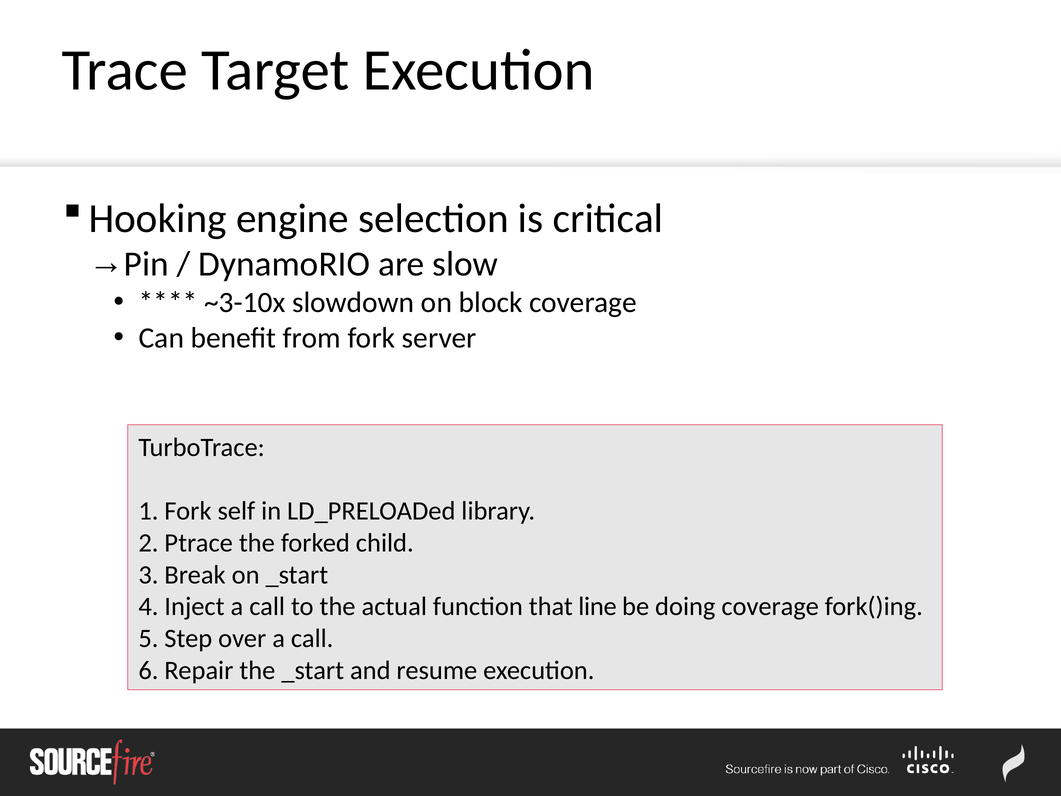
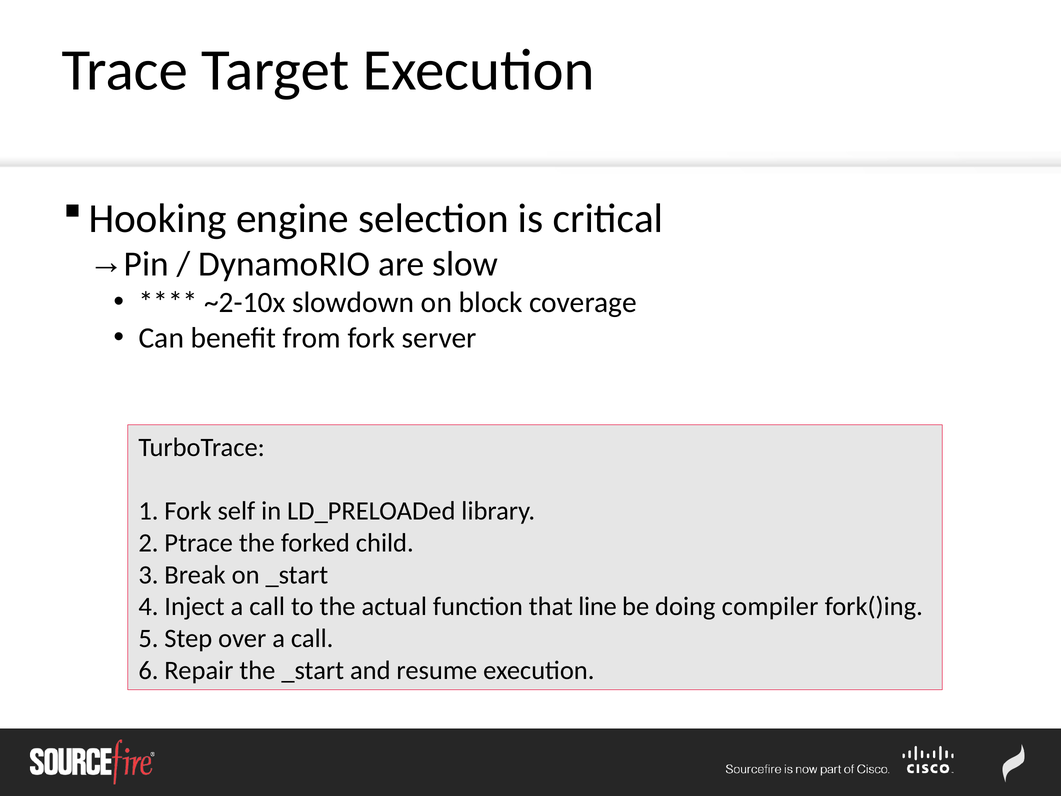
~3-10x: ~3-10x -> ~2-10x (245, 303)
doing coverage: coverage -> compiler (770, 607)
